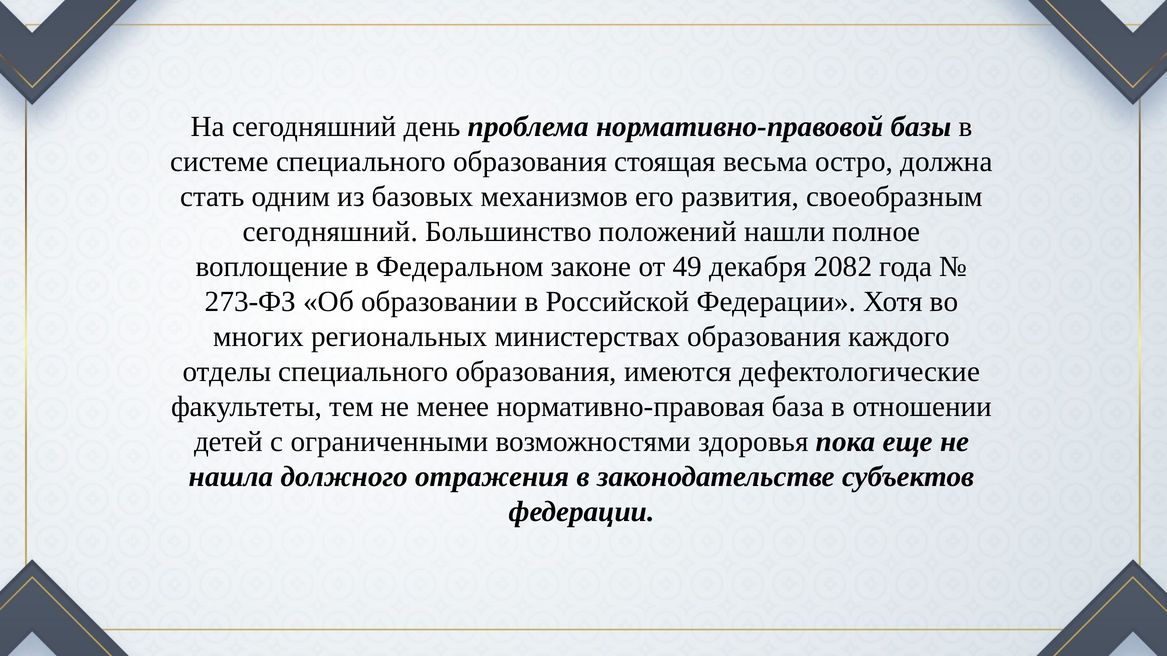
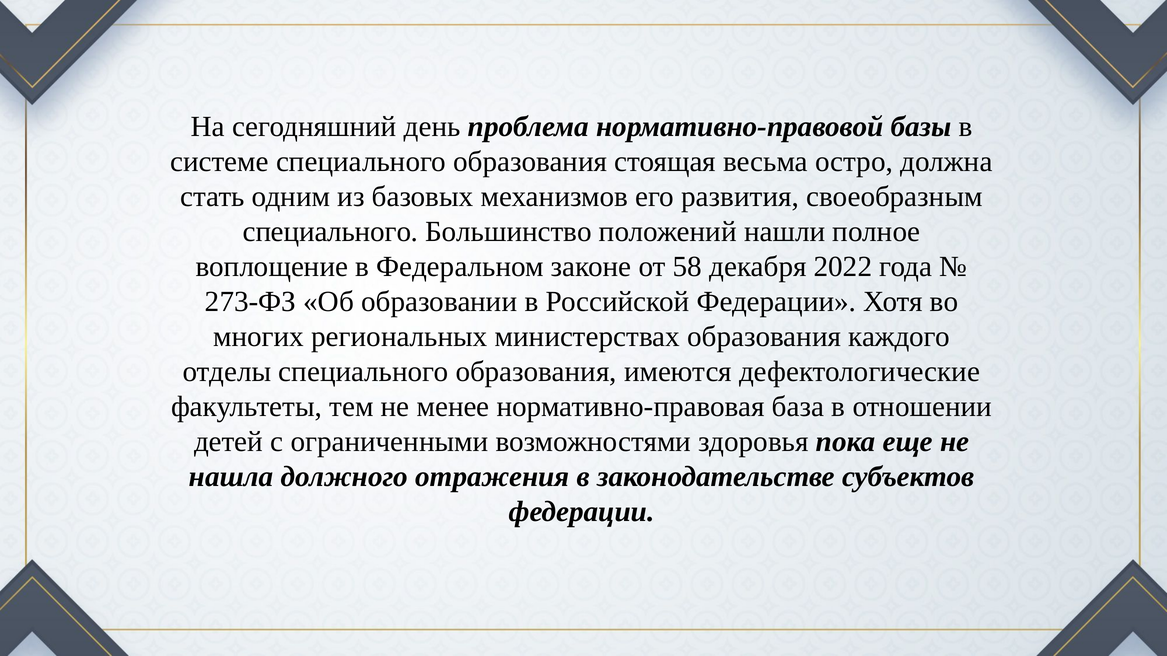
сегодняшний: сегодняшний -> специального (330, 232)
49: 49 -> 58 (687, 267)
2082: 2082 -> 2022 (843, 267)
